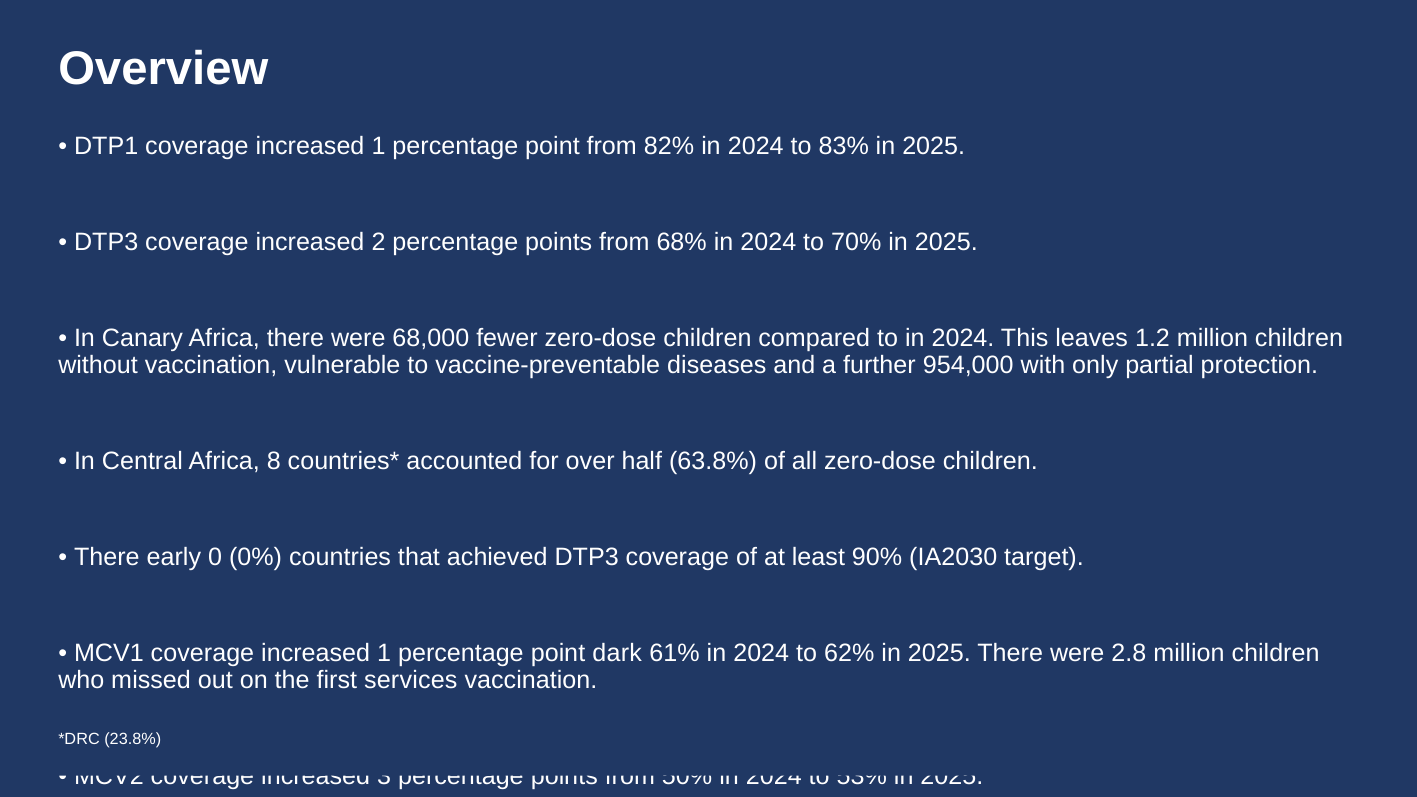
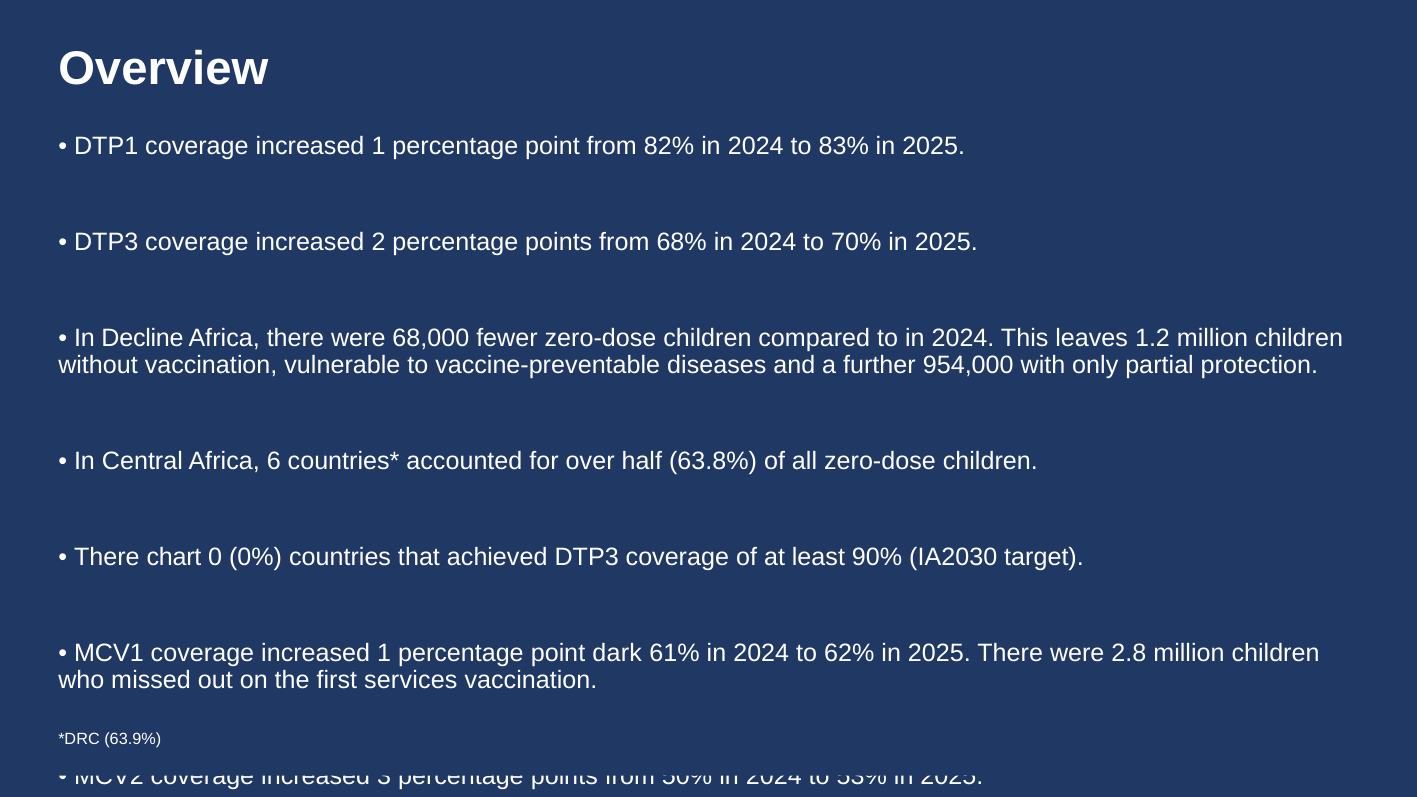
Canary: Canary -> Decline (143, 338)
8: 8 -> 6 (274, 461)
early: early -> chart (174, 558)
23.8%: 23.8% -> 63.9% (133, 739)
